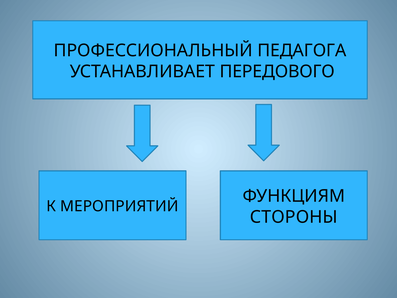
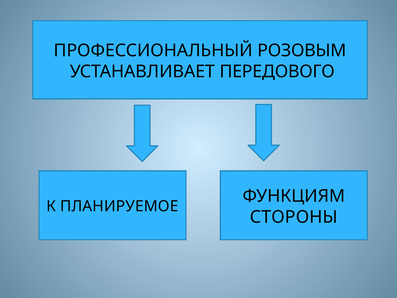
ПЕДАГОГА: ПЕДАГОГА -> РОЗОВЫМ (302, 50)
МЕРОПРИЯТИЙ: МЕРОПРИЯТИЙ -> ПЛАНИРУЕМОЕ (119, 206)
